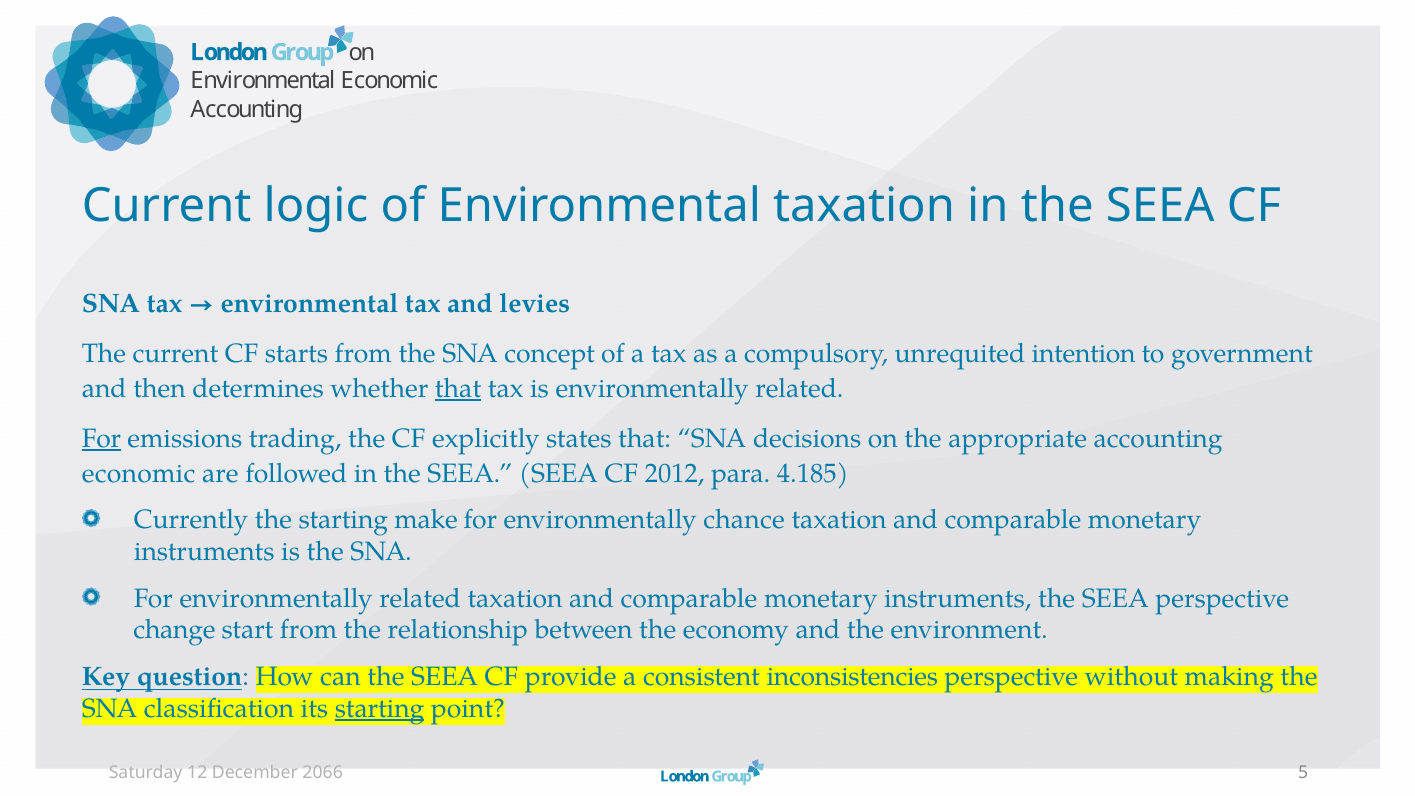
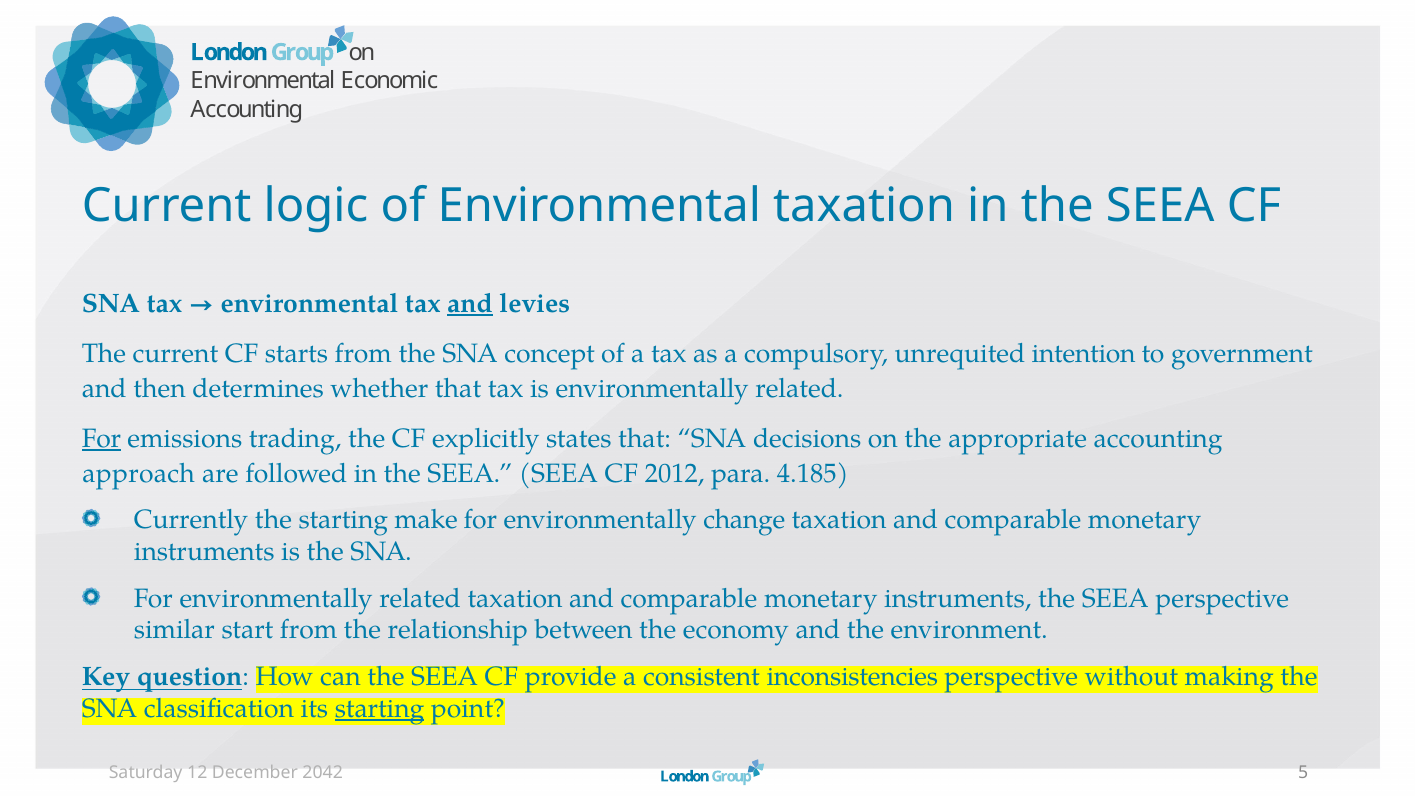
and underline: none -> present (470, 304)
that underline: present -> none (458, 388)
economic: economic -> approach (139, 473)
chance: chance -> change (744, 520)
change: change -> similar (174, 630)
2066: 2066 -> 2042 (323, 773)
